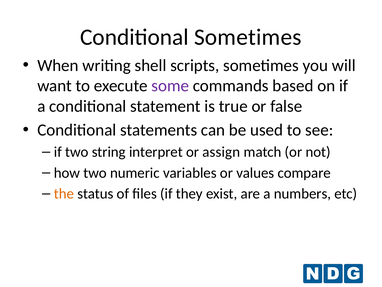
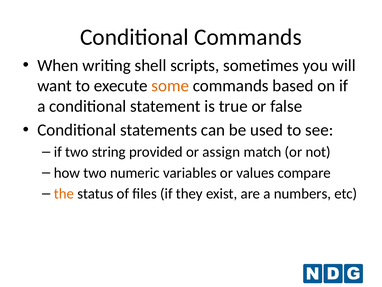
Conditional Sometimes: Sometimes -> Commands (248, 37)
some colour: purple -> orange (170, 86)
interpret: interpret -> provided (156, 152)
